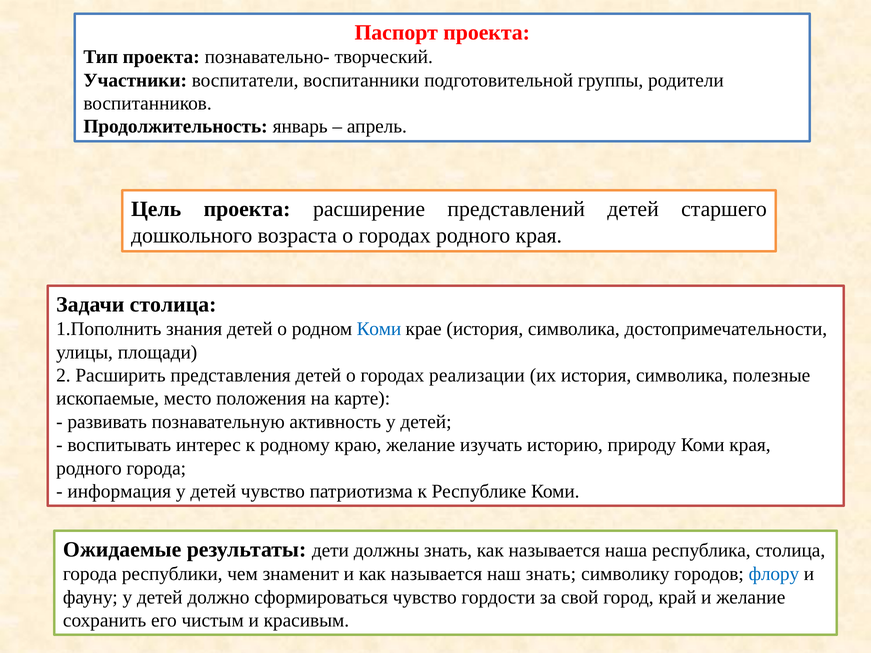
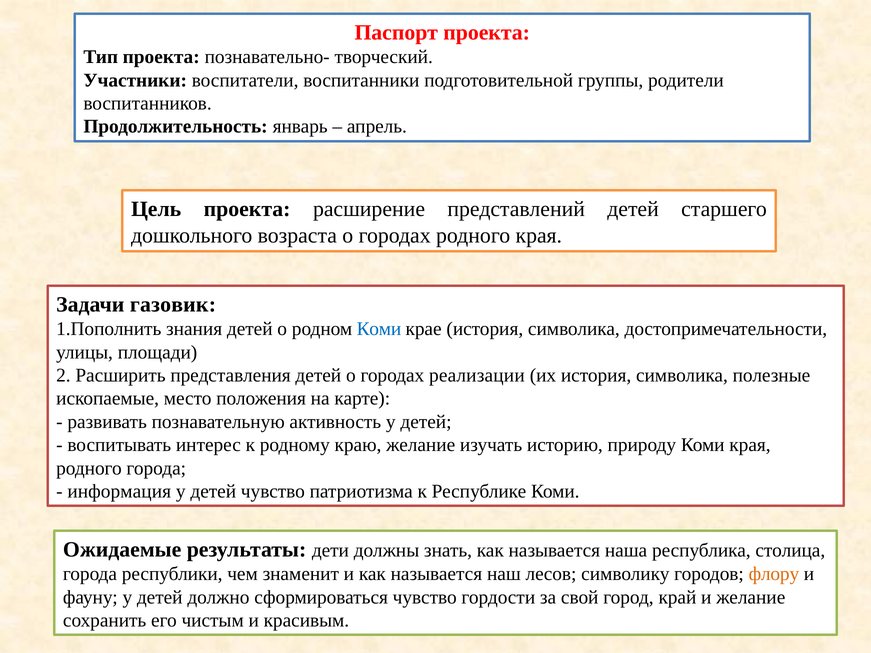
Задачи столица: столица -> газовик (173, 305)
наш знать: знать -> лесов (551, 574)
флору colour: blue -> orange (774, 574)
